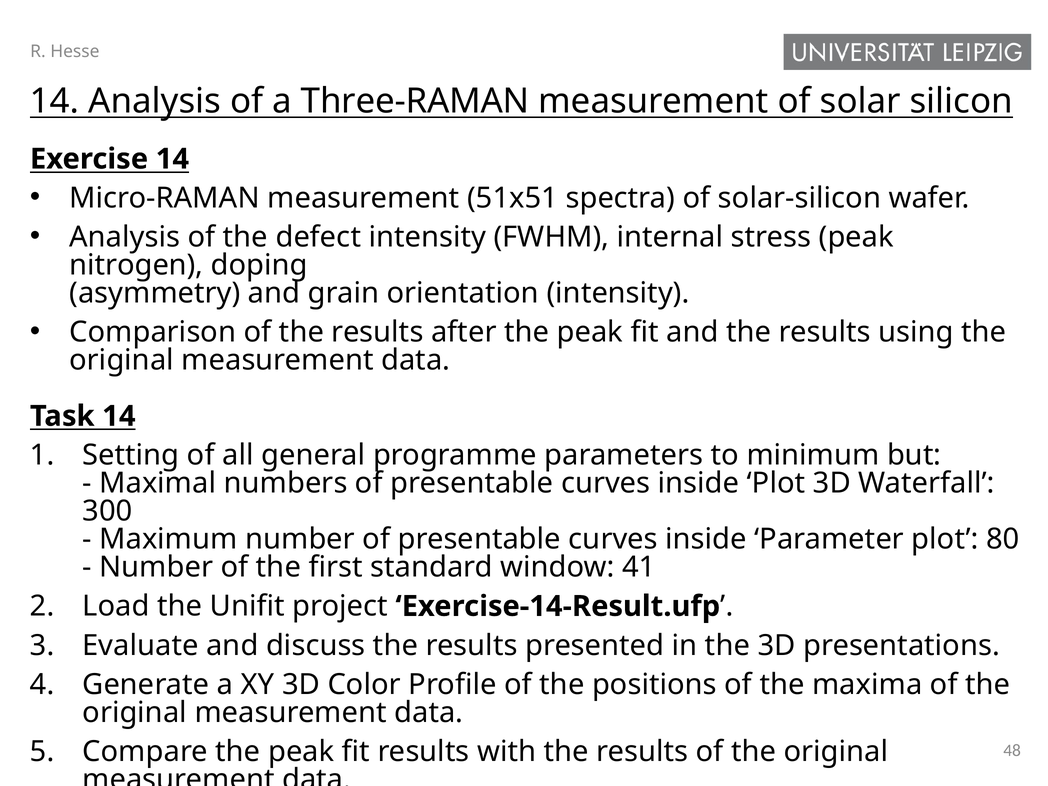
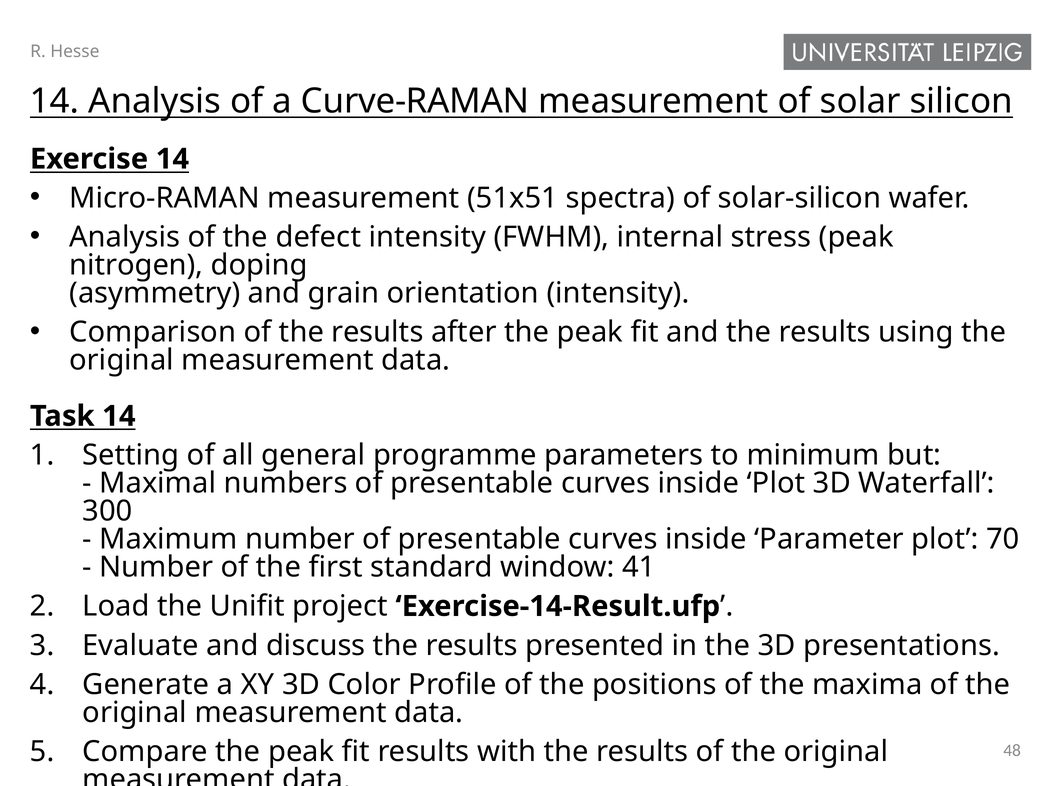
Three-RAMAN: Three-RAMAN -> Curve-RAMAN (415, 101)
80: 80 -> 70 (1003, 539)
